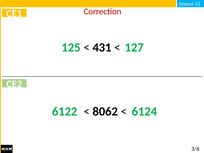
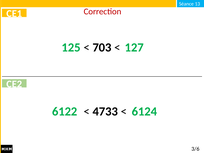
431: 431 -> 703 (102, 48)
8062: 8062 -> 4733 (105, 111)
